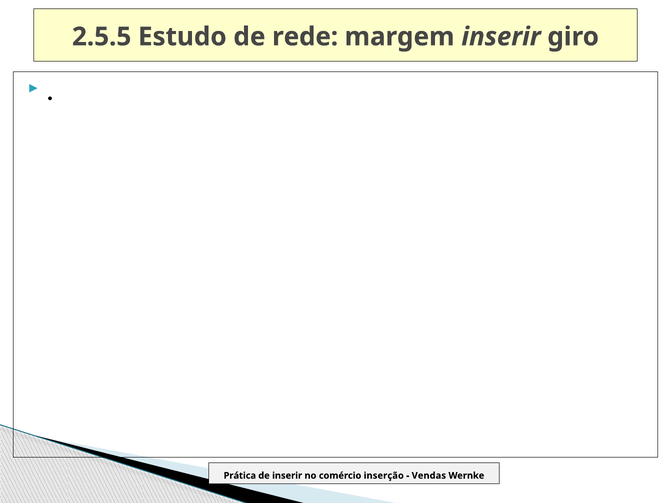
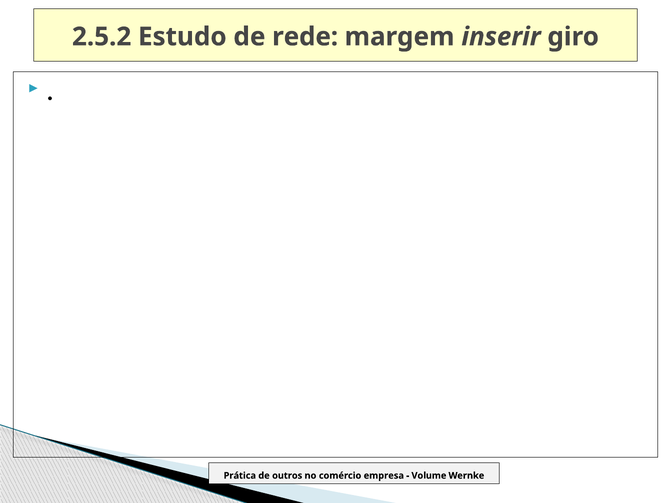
2.5.5: 2.5.5 -> 2.5.2 (102, 37)
de inserir: inserir -> outros (287, 476)
inserção: inserção -> empresa (384, 476)
Vendas: Vendas -> Volume (429, 476)
